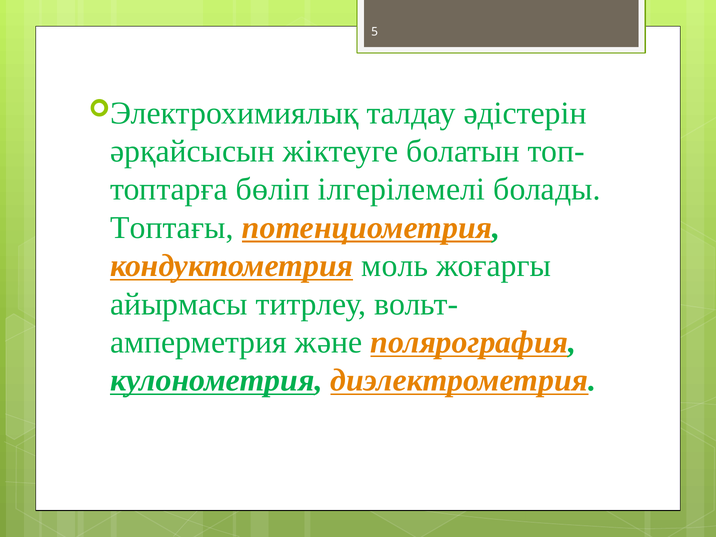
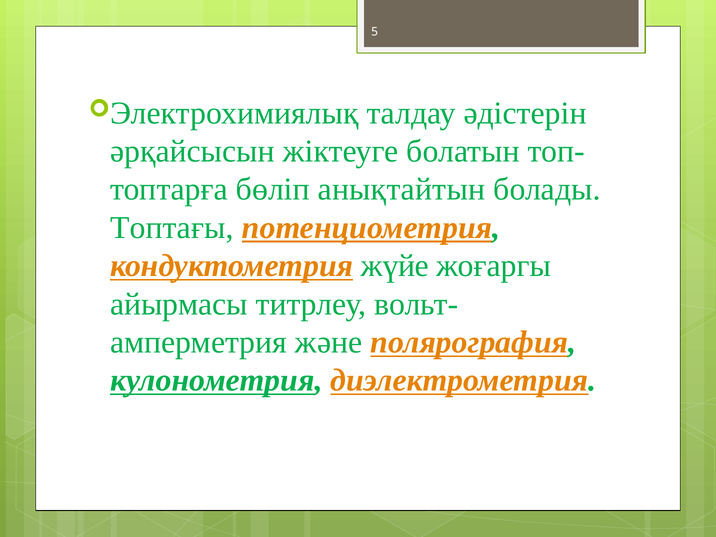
ілгерілемелі: ілгерілемелі -> анықтайтын (401, 189)
моль: моль -> жүйе (395, 266)
